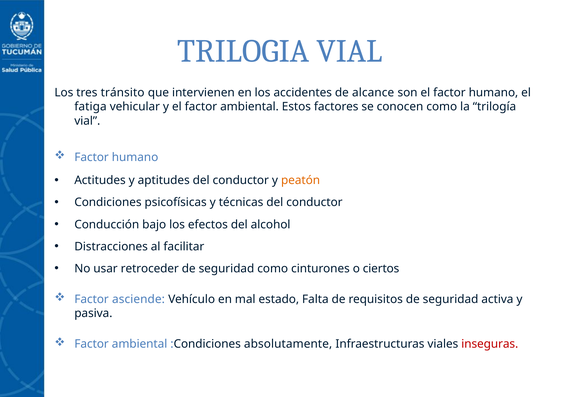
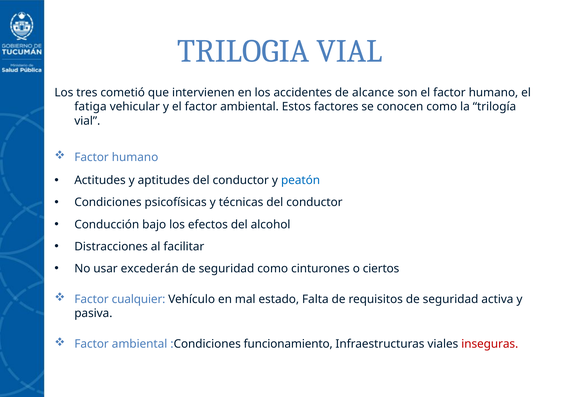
tránsito: tránsito -> cometió (123, 93)
peatón colour: orange -> blue (301, 181)
retroceder: retroceder -> excederán (150, 269)
asciende: asciende -> cualquier (139, 300)
absolutamente: absolutamente -> funcionamiento (288, 344)
